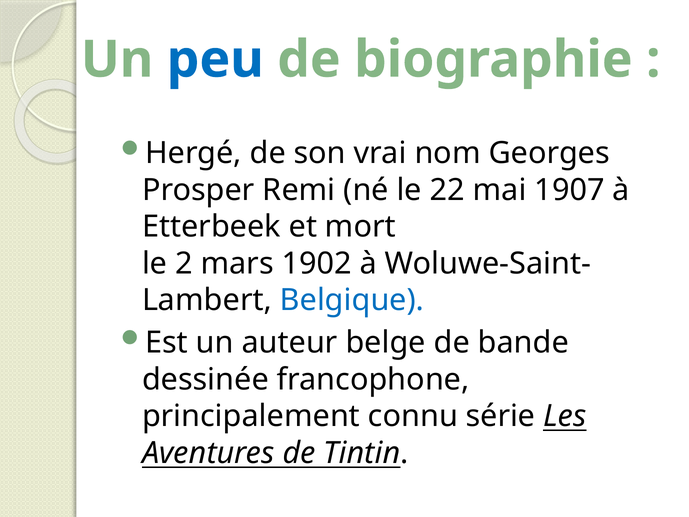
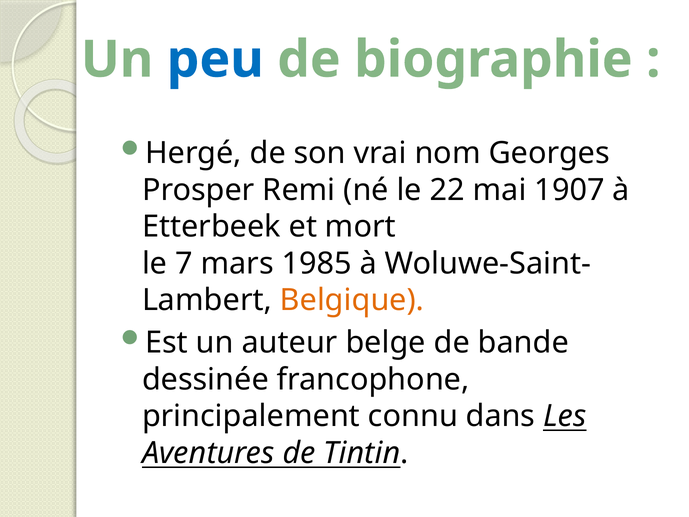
2: 2 -> 7 (184, 263)
1902: 1902 -> 1985 (317, 263)
Belgique colour: blue -> orange (352, 300)
série: série -> dans (501, 416)
